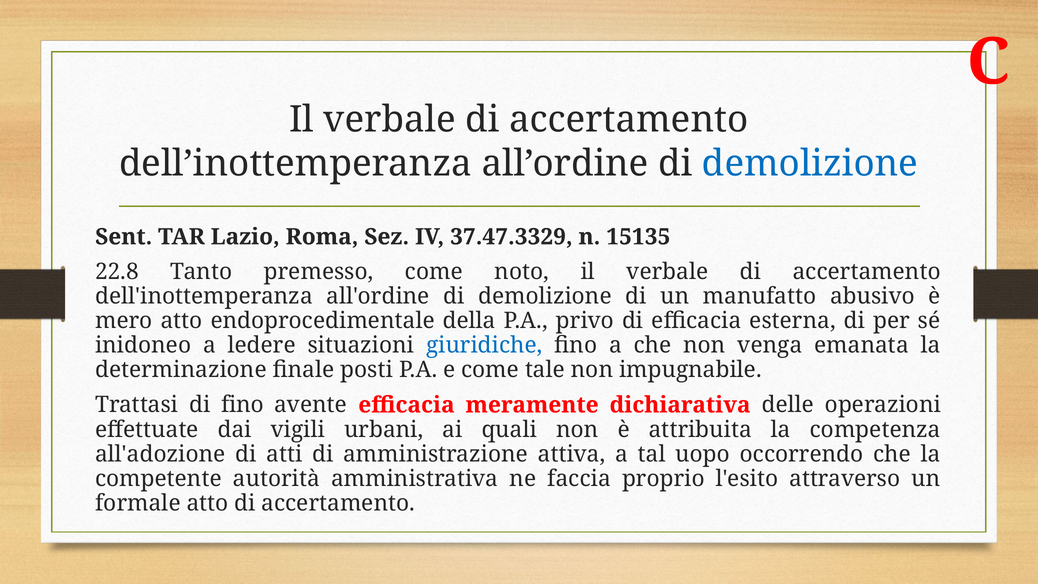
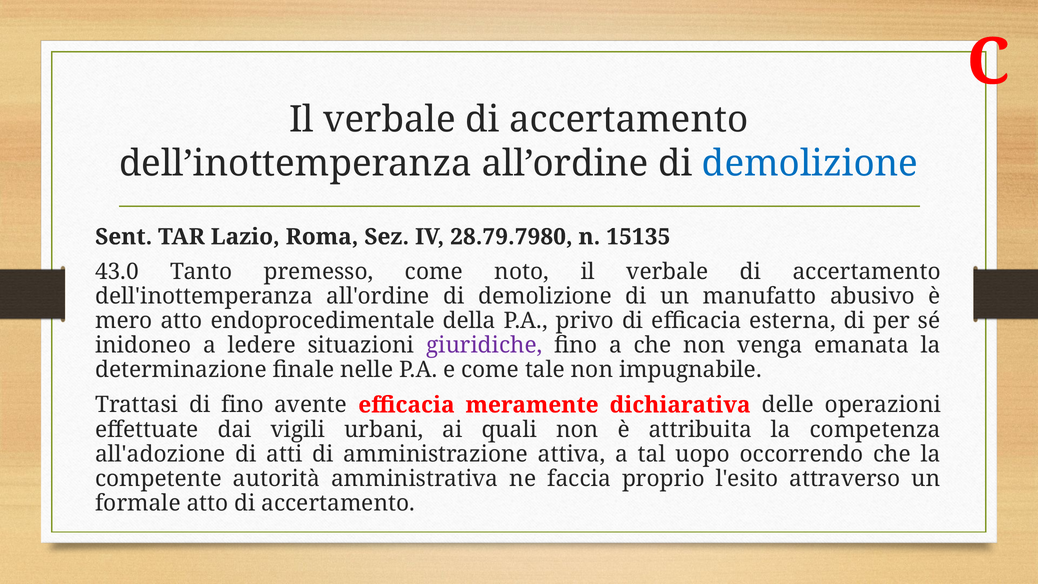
37.47.3329: 37.47.3329 -> 28.79.7980 (511, 237)
22.8: 22.8 -> 43.0 (117, 272)
giuridiche colour: blue -> purple (484, 345)
posti: posti -> nelle (367, 370)
